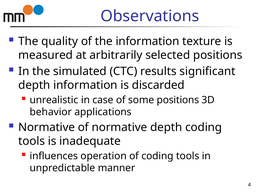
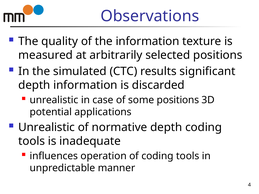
behavior: behavior -> potential (51, 112)
Normative: Normative -> Unrealistic (47, 127)
